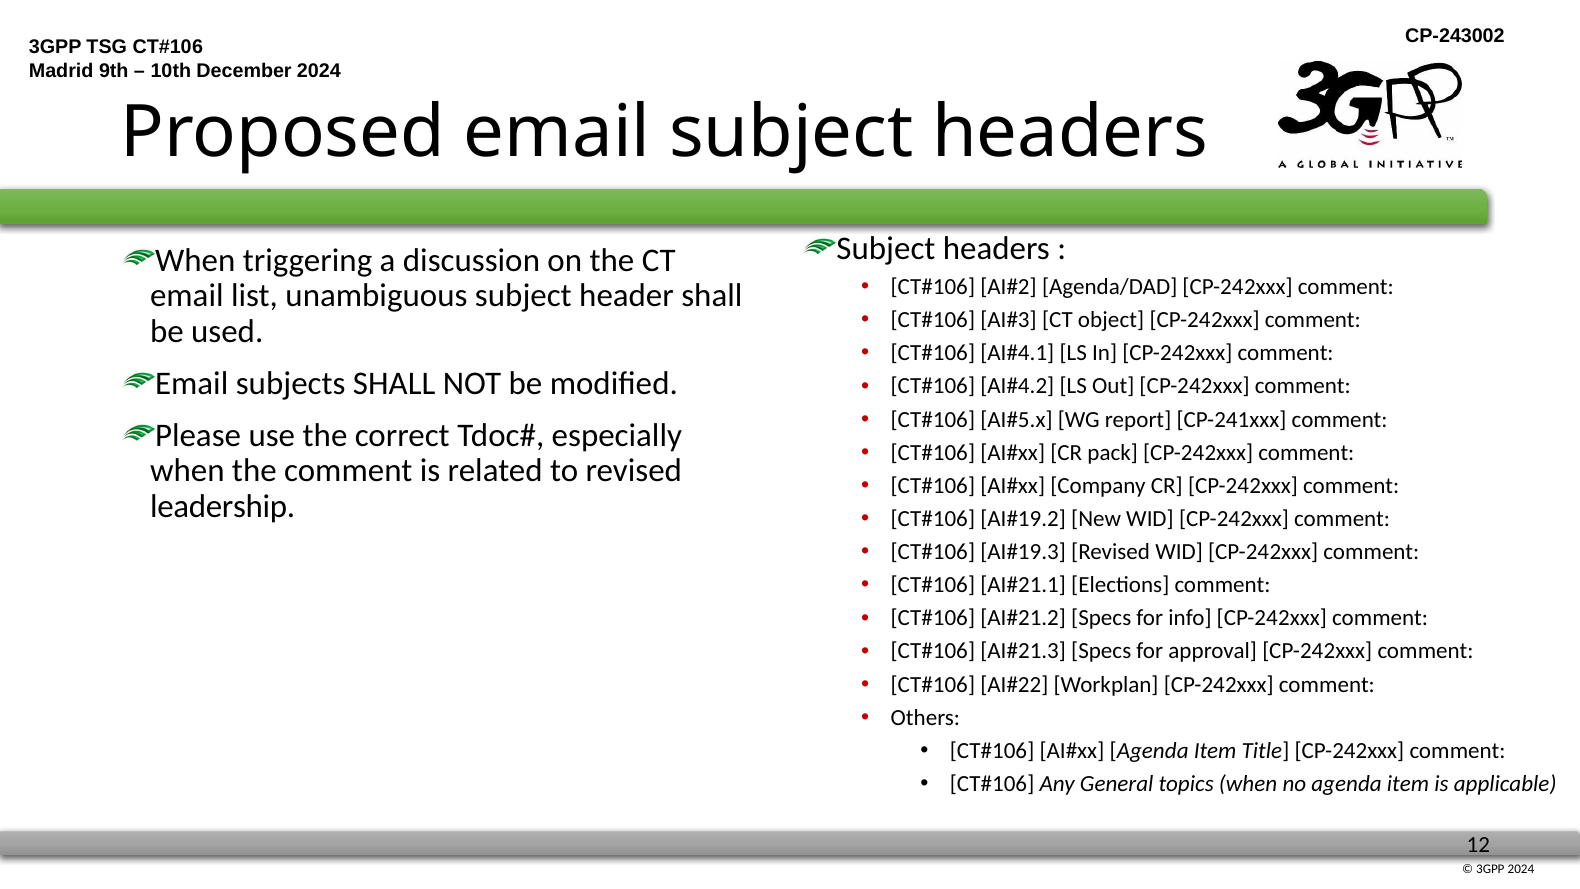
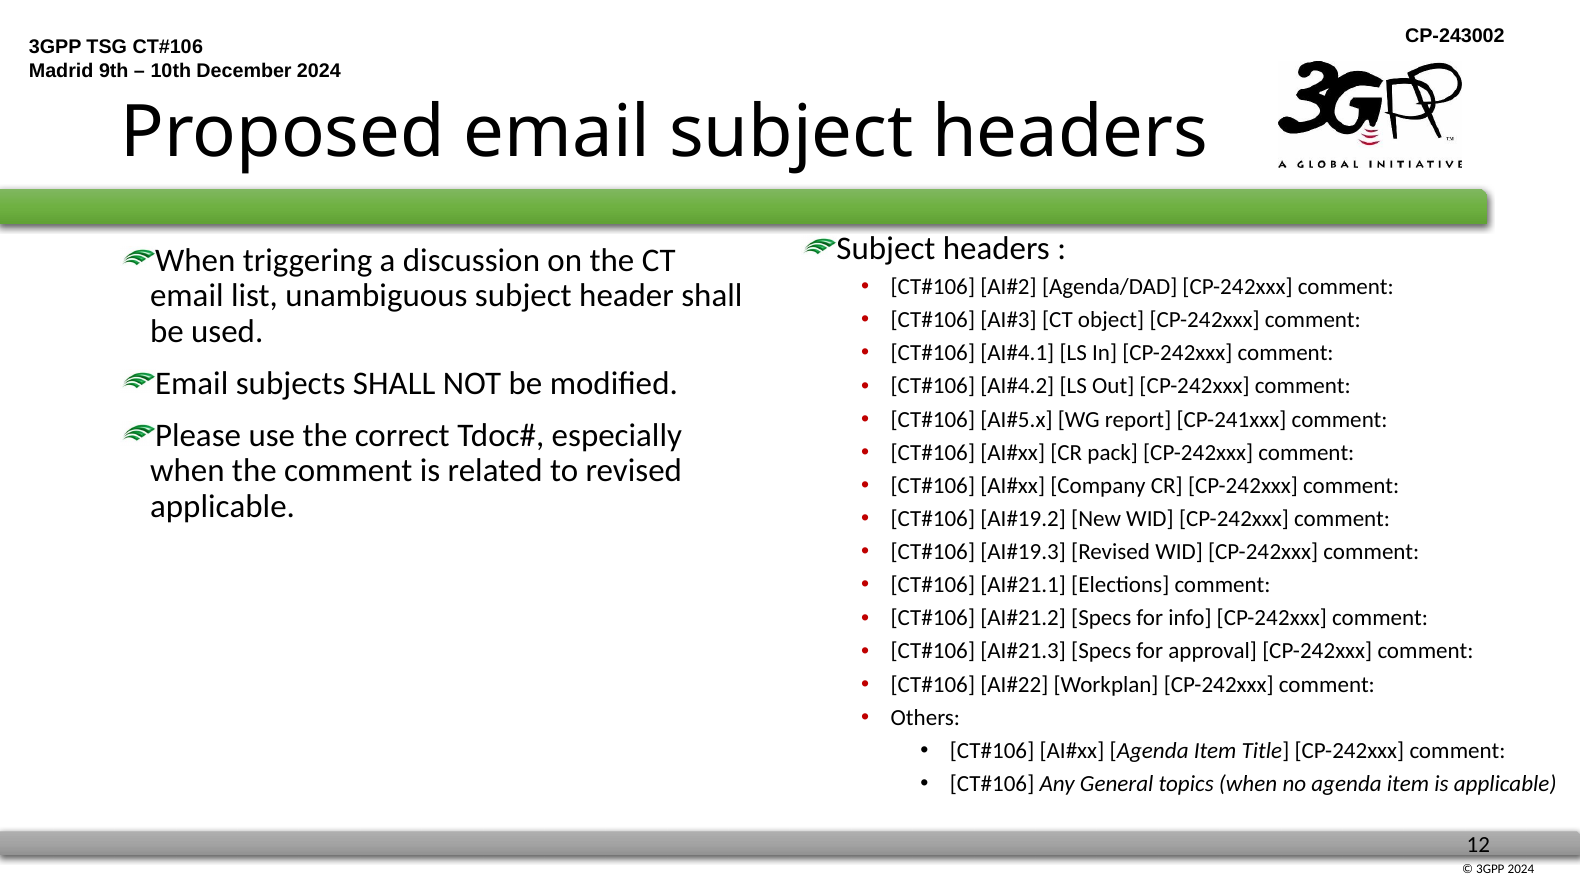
leadership: leadership -> applicable (223, 506)
